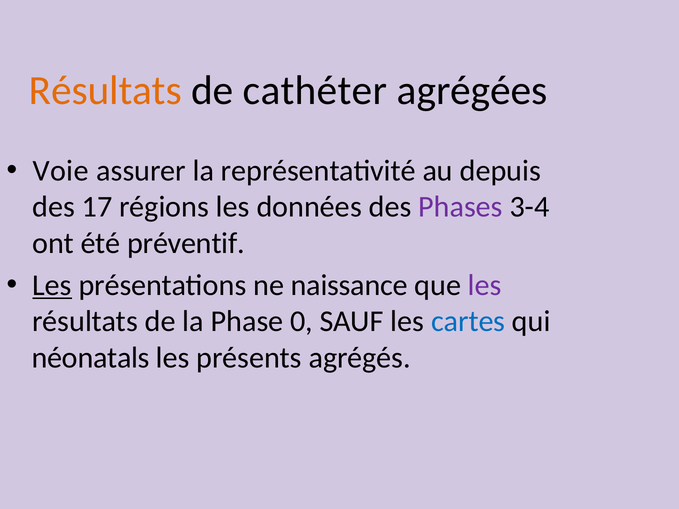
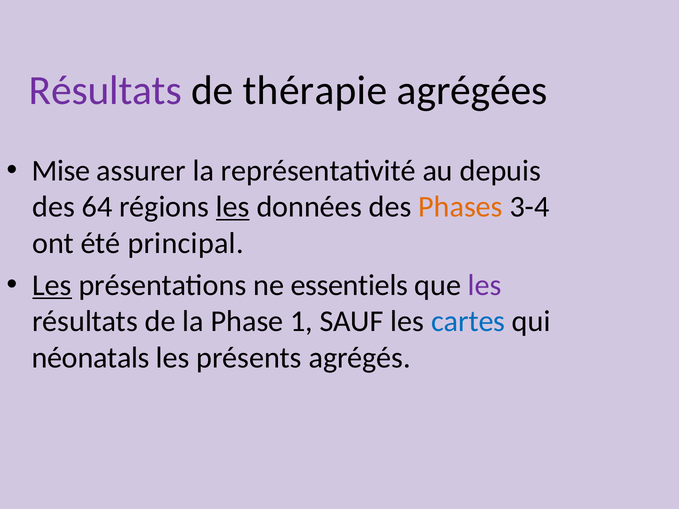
Résultats colour: orange -> purple (105, 91)
cathéter: cathéter -> thérapie (315, 91)
Voie: Voie -> Mise (61, 171)
17: 17 -> 64 (97, 207)
les underline: none -> present (233, 207)
Phases colour: purple -> orange (460, 207)
préventif: préventif -> principal (186, 243)
naissance: naissance -> essentiels (349, 285)
0: 0 -> 1 (302, 322)
